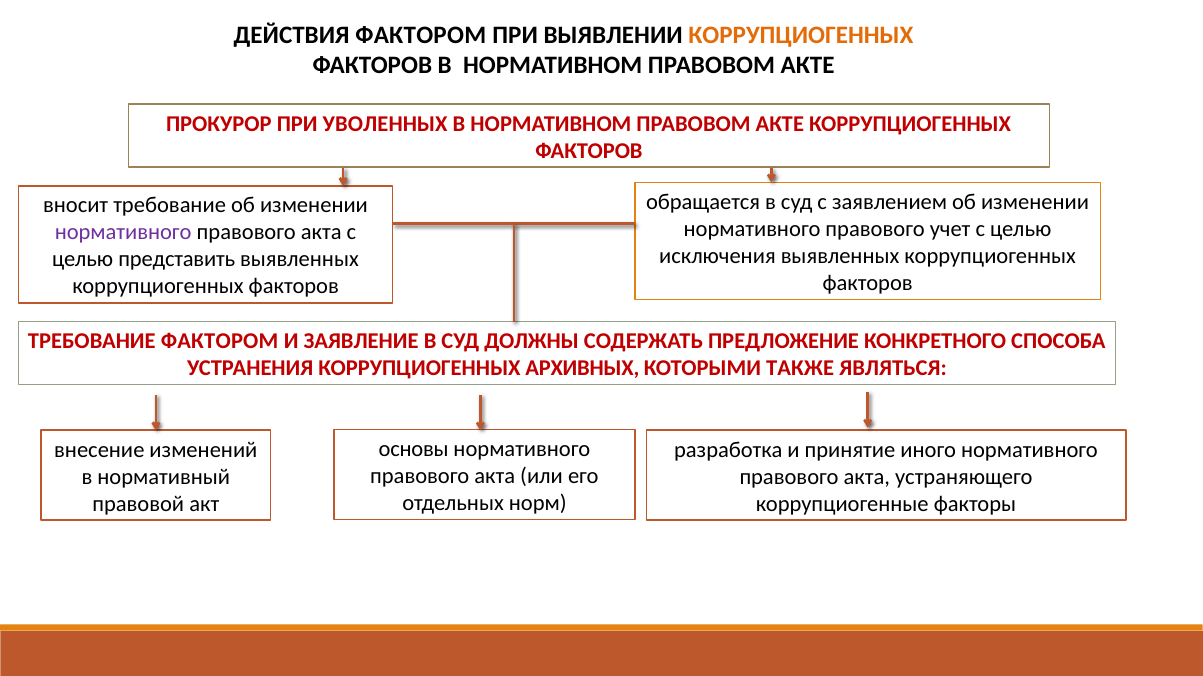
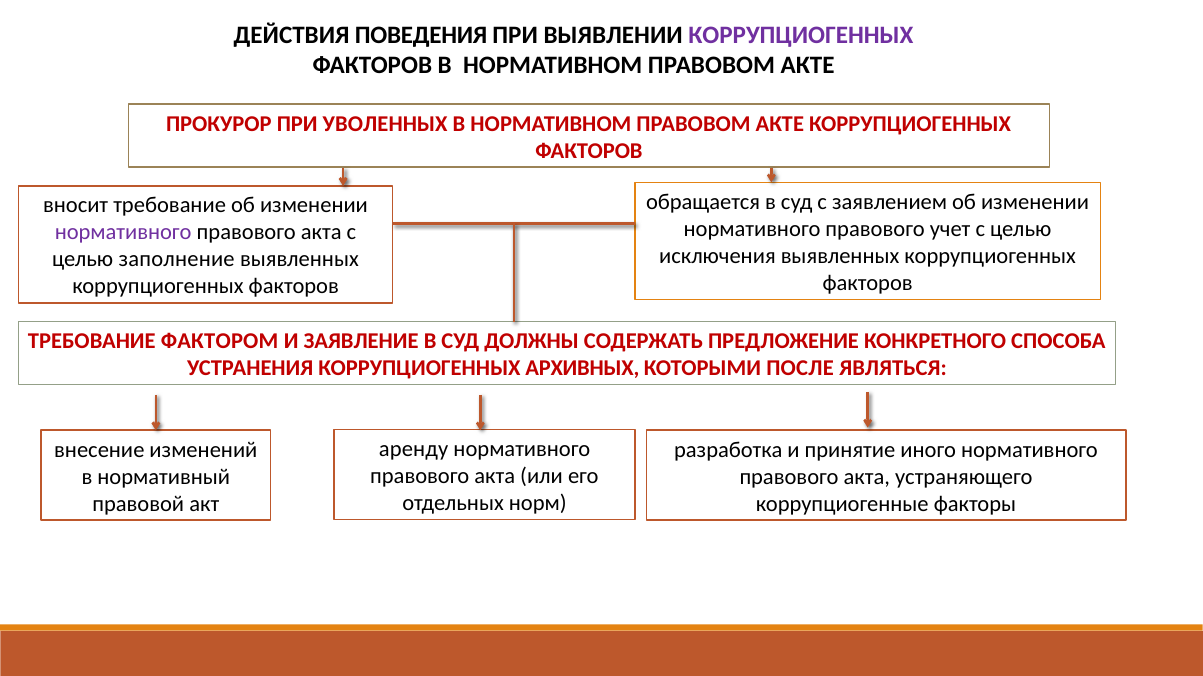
ДЕЙСТВИЯ ФАКТОРОМ: ФАКТОРОМ -> ПОВЕДЕНИЯ (421, 35)
КОРРУПЦИОГЕННЫХ colour: orange -> purple (801, 35)
представить: представить -> заполнение (177, 260)
ТАКЖЕ: ТАКЖЕ -> ПОСЛЕ (800, 369)
основы: основы -> аренду (414, 450)
